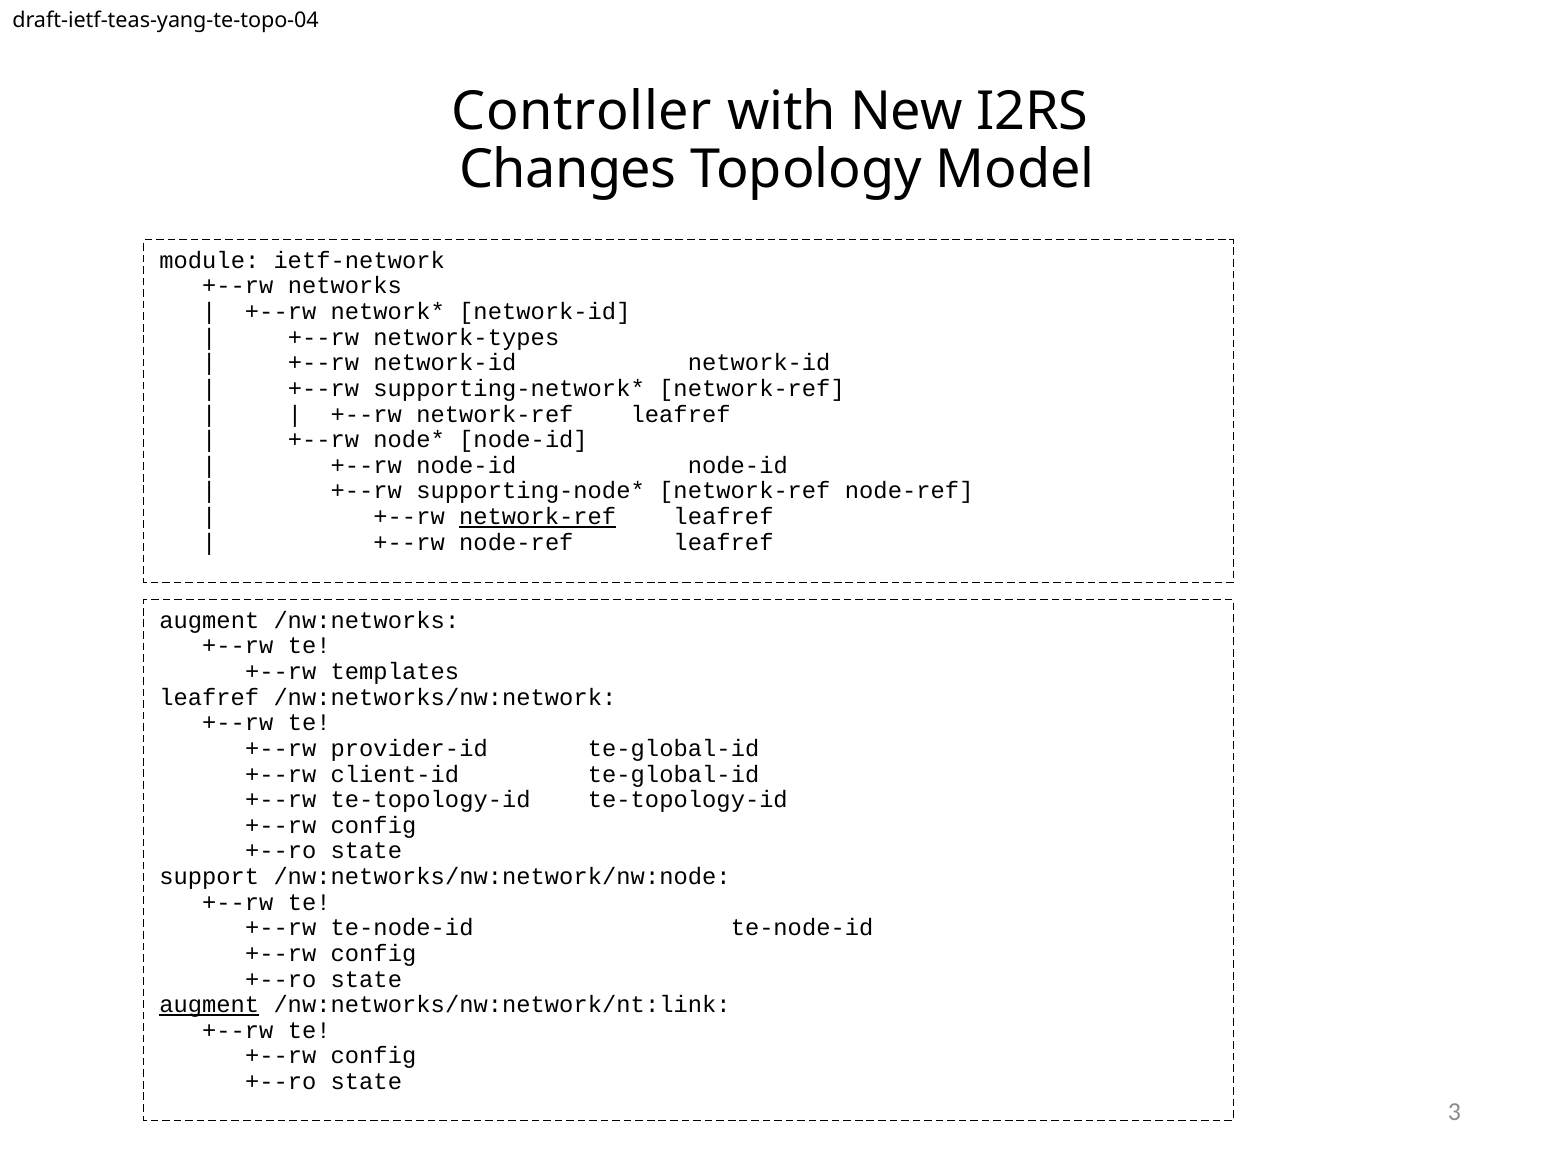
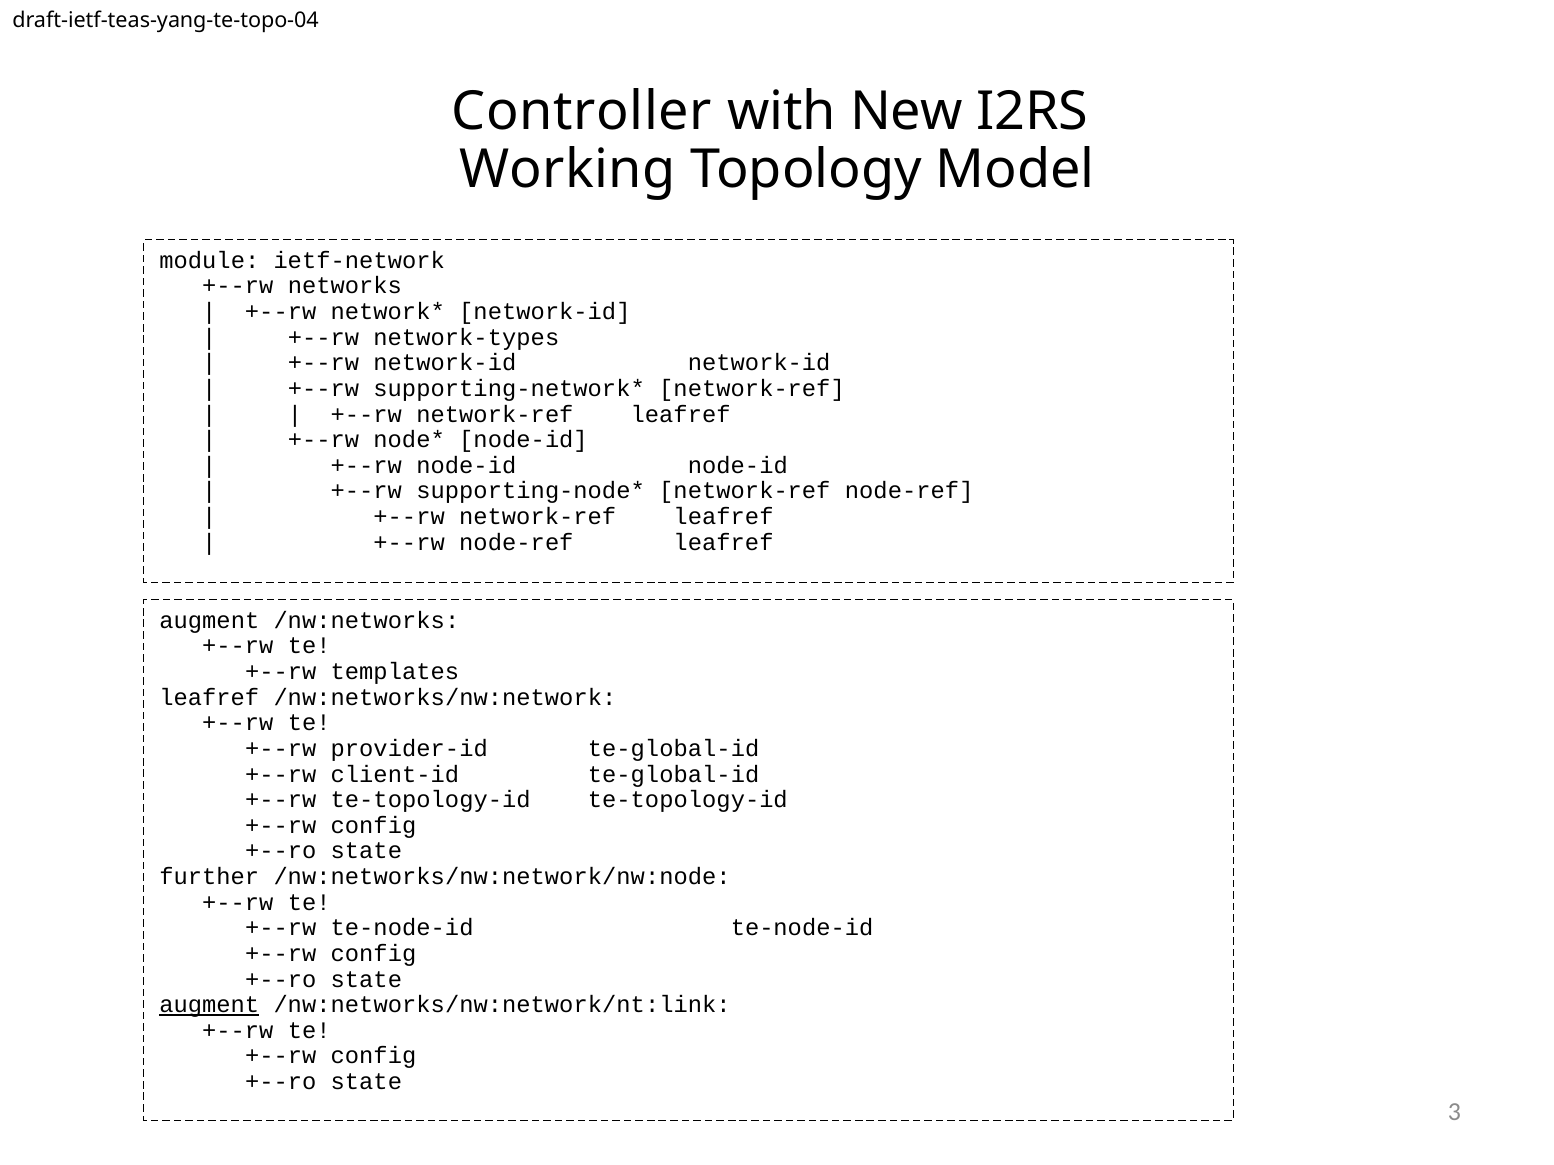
Changes: Changes -> Working (568, 170)
network-ref underline: present -> none (538, 517)
support: support -> further (209, 877)
